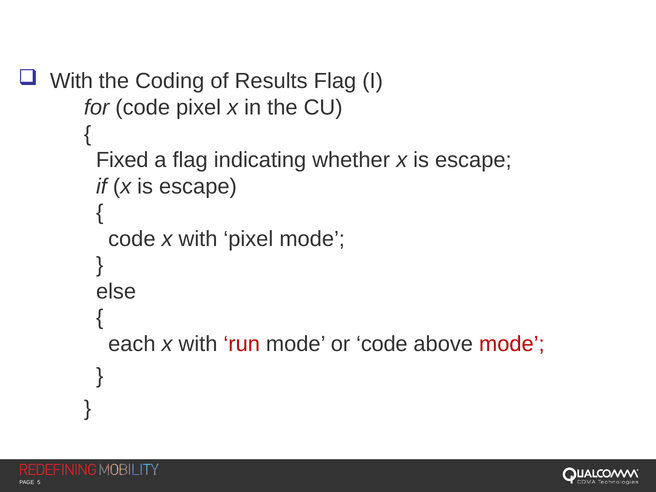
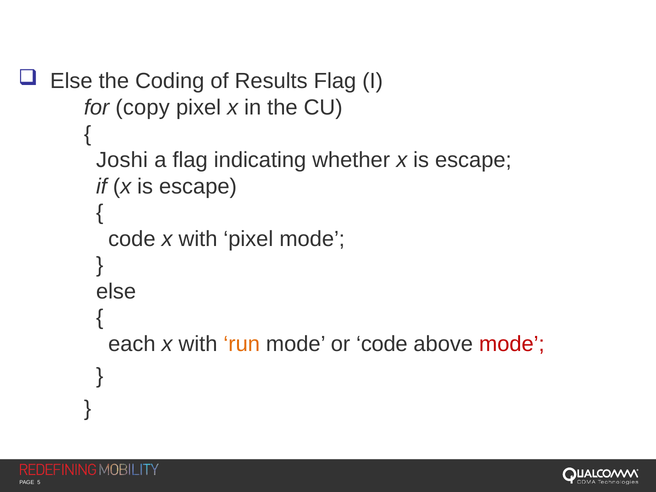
With: With -> Else (71, 81)
for code: code -> copy (143, 108)
Fixed: Fixed -> Joshi (122, 160)
run colour: red -> orange (242, 344)
